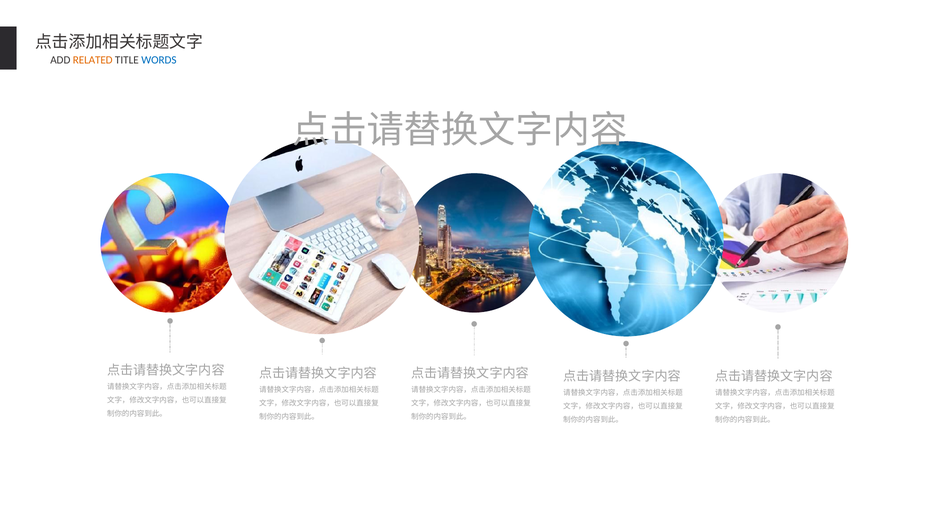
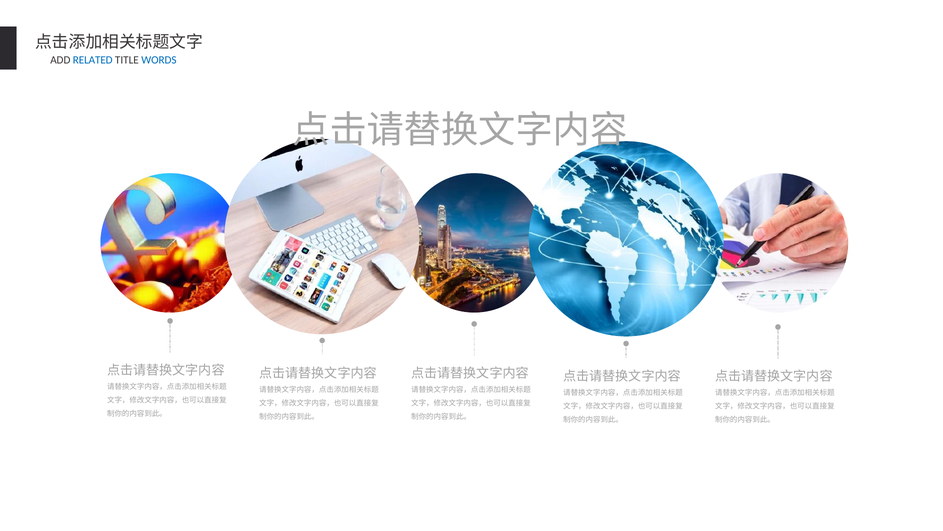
RELATED colour: orange -> blue (93, 60)
